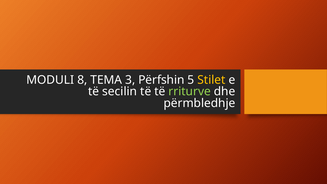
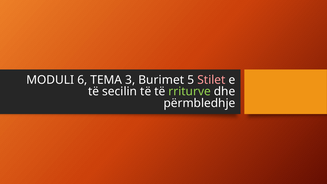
8: 8 -> 6 (82, 80)
Përfshin: Përfshin -> Burimet (161, 80)
Stilet colour: yellow -> pink (211, 80)
